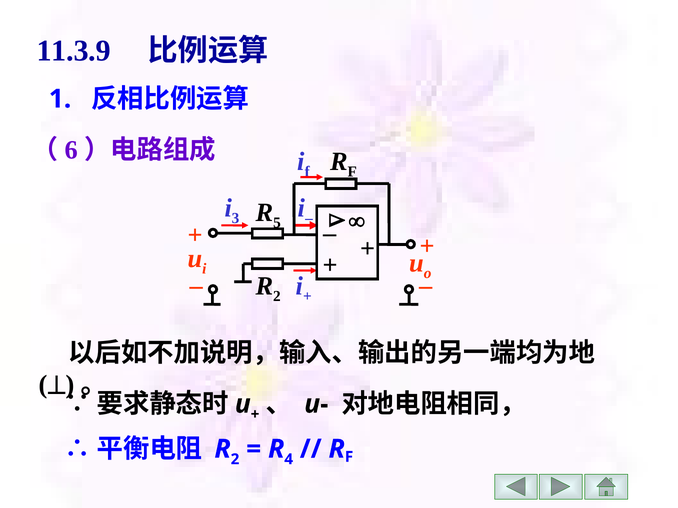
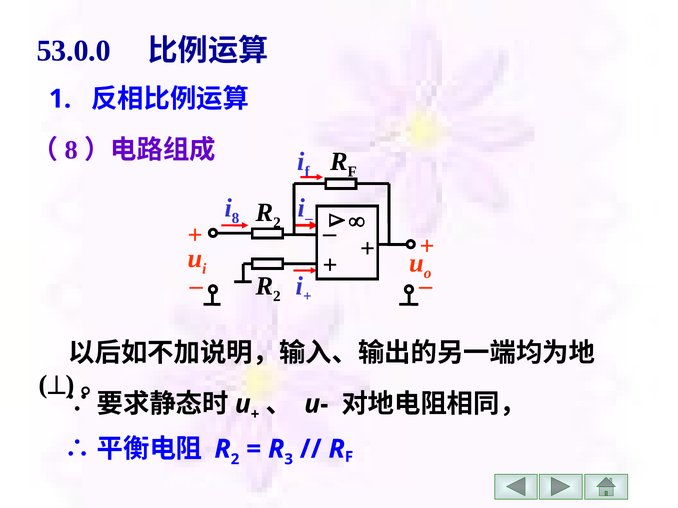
11.3.9: 11.3.9 -> 53.0.0 (74, 51)
6: 6 -> 8 (71, 150)
3: 3 -> 8 (236, 218)
5: 5 -> 2 (277, 223)
4: 4 -> 3 (289, 460)
